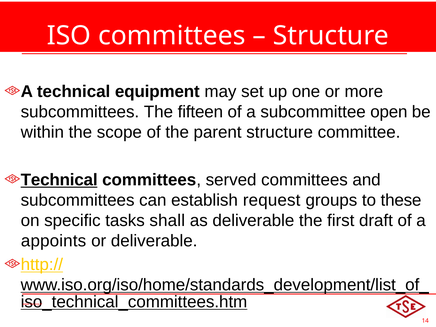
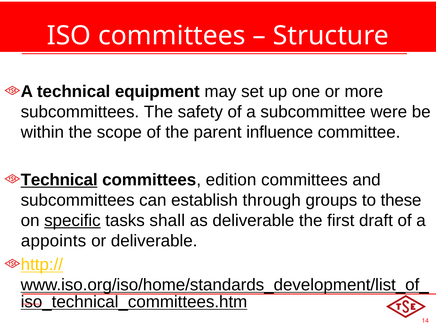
fifteen: fifteen -> safety (200, 112)
open: open -> were (389, 112)
parent structure: structure -> influence (280, 132)
served: served -> edition (231, 180)
request: request -> through (272, 200)
specific underline: none -> present (72, 220)
